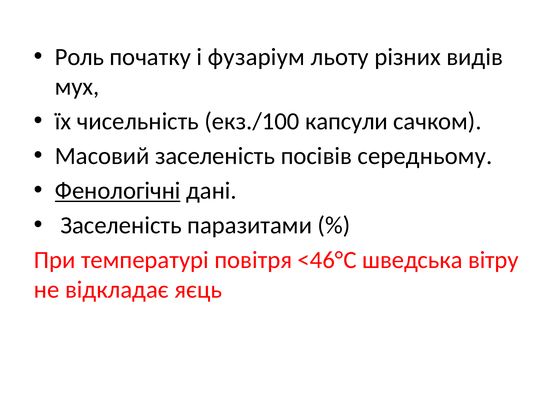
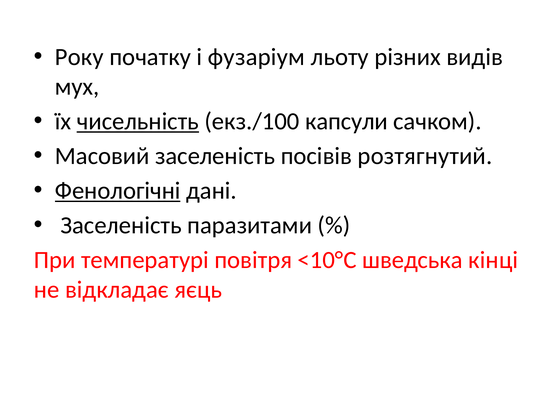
Роль: Роль -> Року (79, 57)
чисельність underline: none -> present (138, 121)
середньому: середньому -> розтягнутий (425, 156)
<46°С: <46°С -> <10°С (327, 260)
вітру: вітру -> кінці (493, 260)
